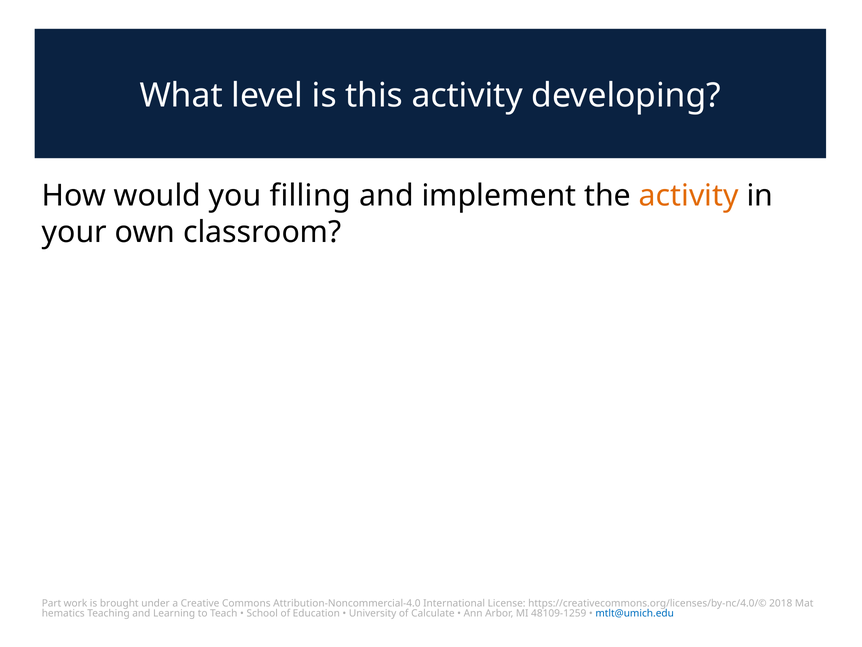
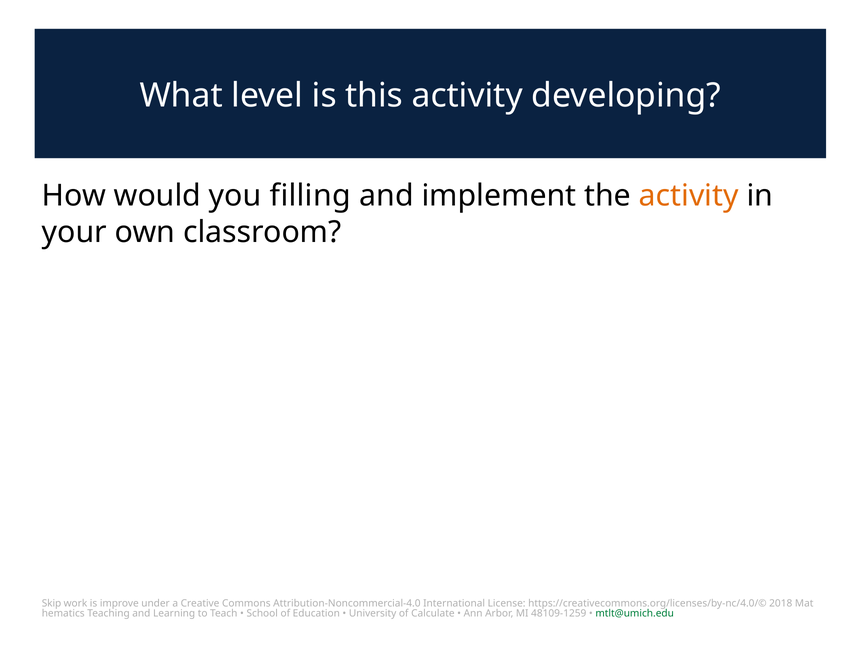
Part: Part -> Skip (52, 603)
brought: brought -> improve (119, 603)
mtlt@umich.edu colour: blue -> green (635, 613)
